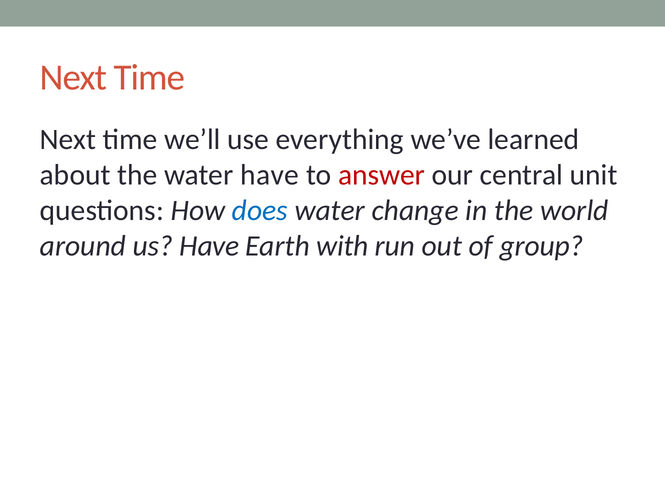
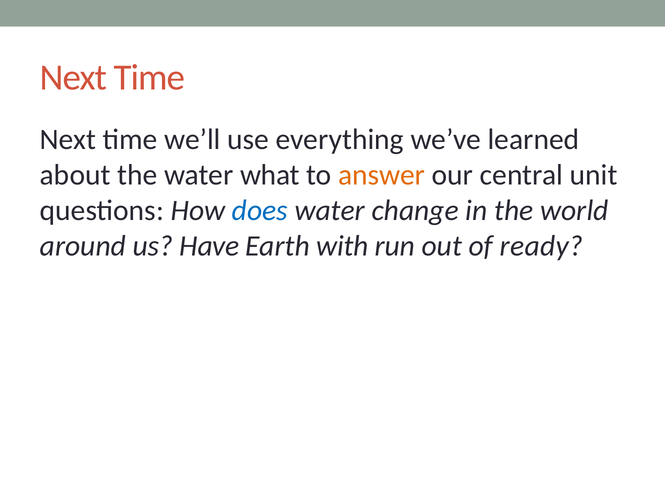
water have: have -> what (270, 175)
answer colour: red -> orange (382, 175)
group: group -> ready (541, 246)
